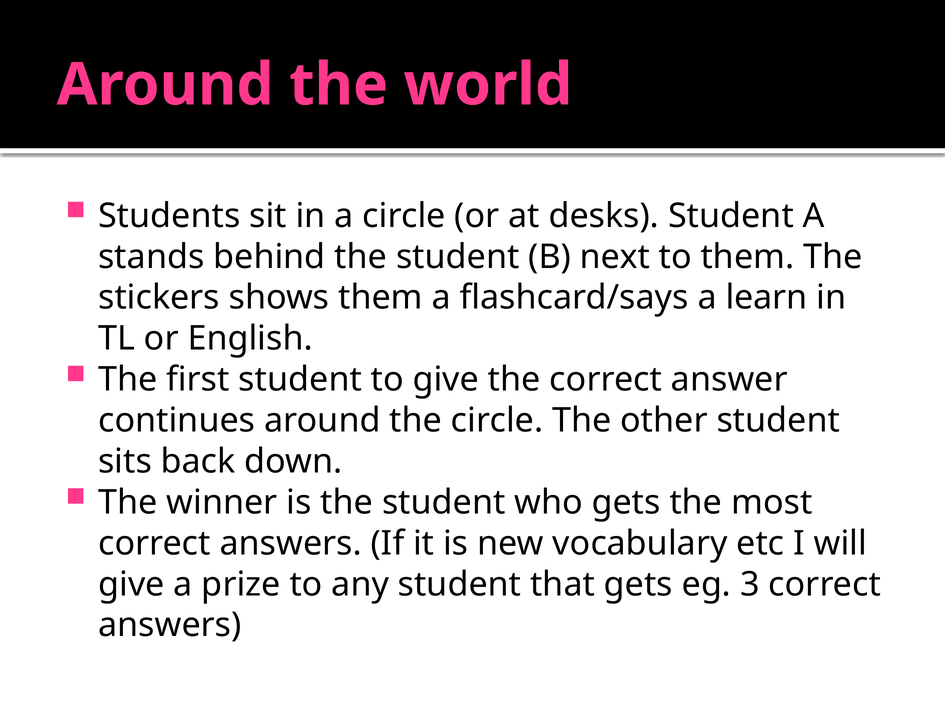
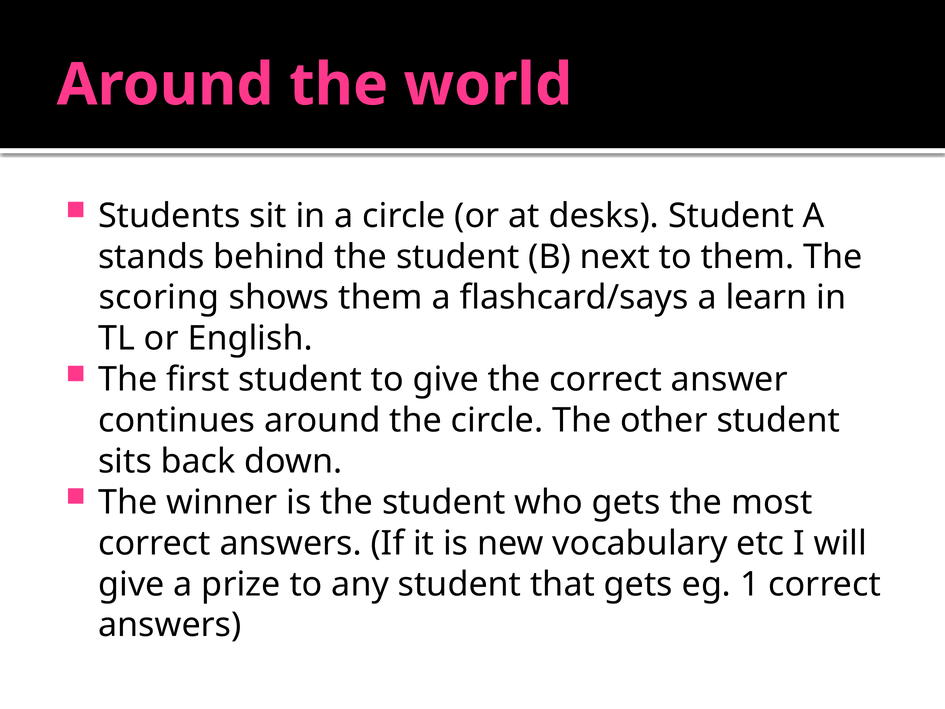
stickers: stickers -> scoring (159, 298)
3: 3 -> 1 (750, 584)
